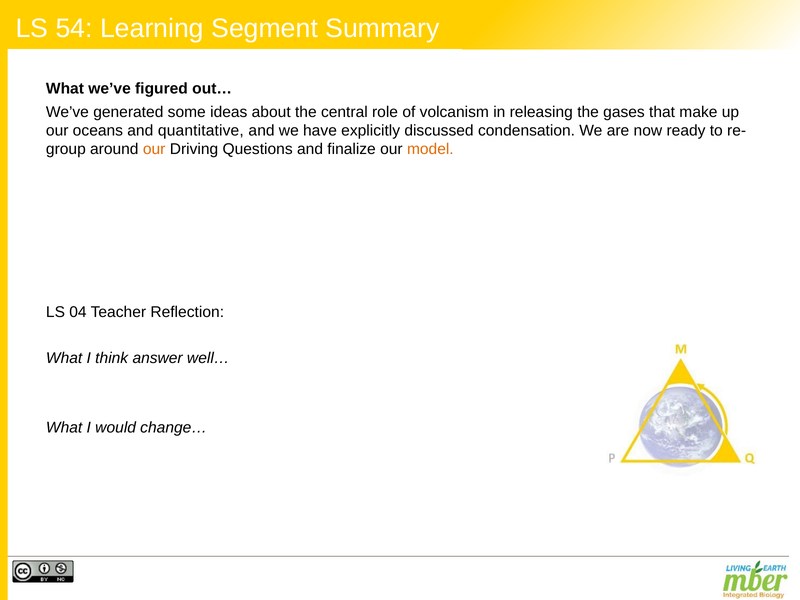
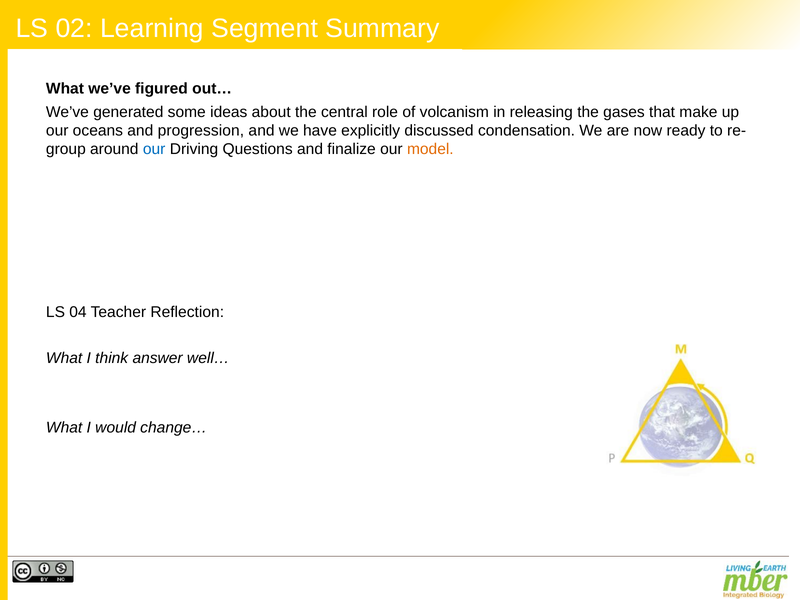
54: 54 -> 02 (74, 29)
quantitative: quantitative -> progression (201, 131)
our colour: orange -> blue (154, 149)
